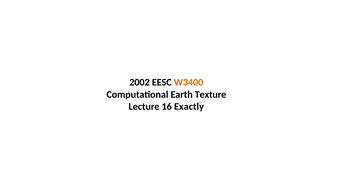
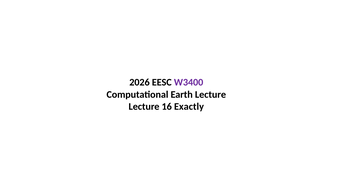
2002: 2002 -> 2026 (139, 82)
W3400 colour: orange -> purple (189, 82)
Earth Texture: Texture -> Lecture (210, 94)
